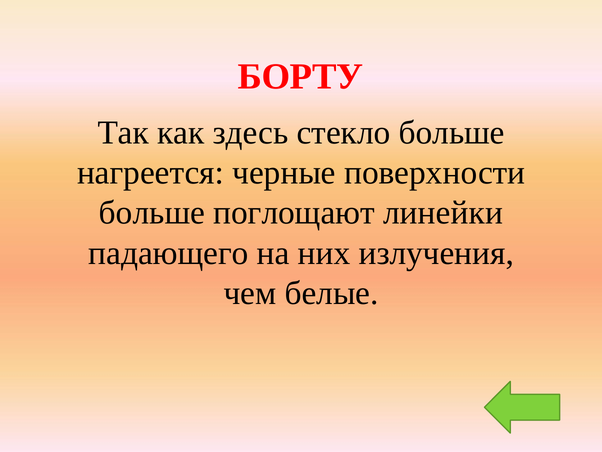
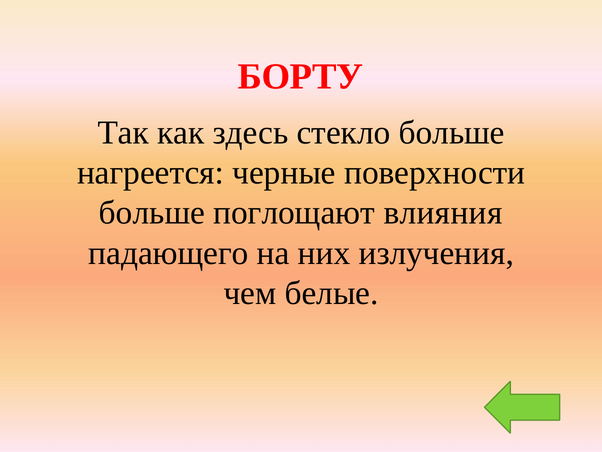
линейки: линейки -> влияния (443, 213)
